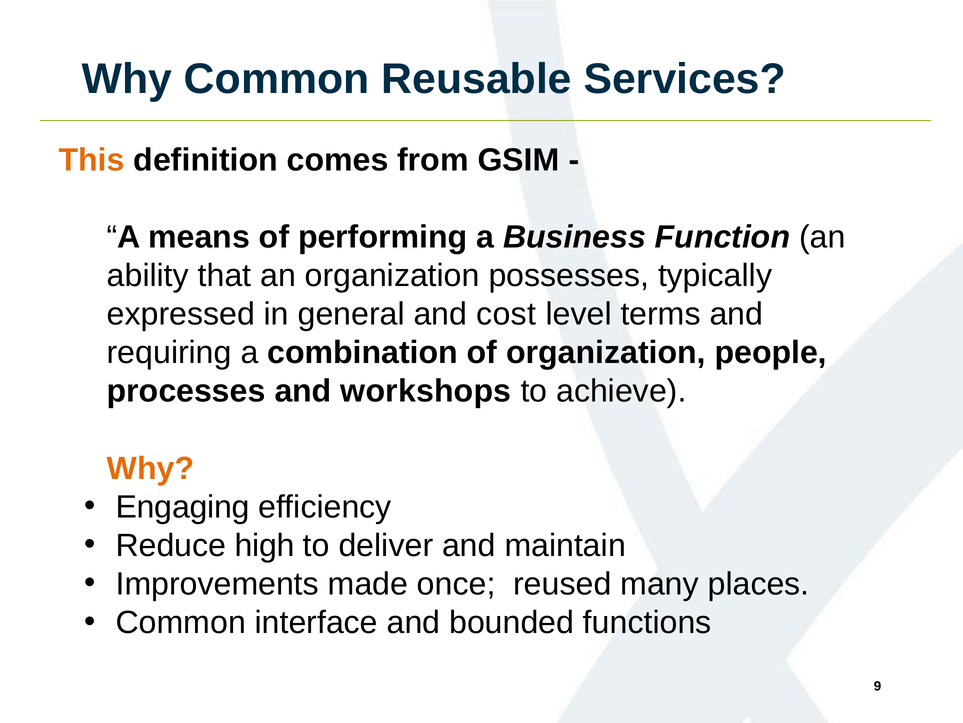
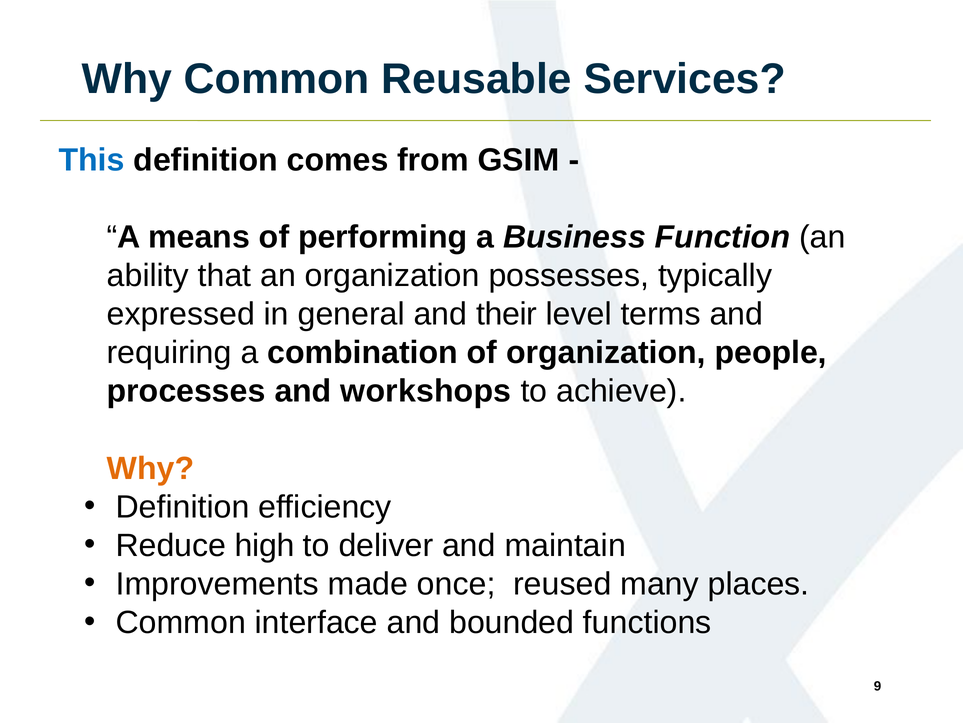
This colour: orange -> blue (92, 160)
cost: cost -> their (507, 314)
Engaging: Engaging -> Definition (183, 507)
